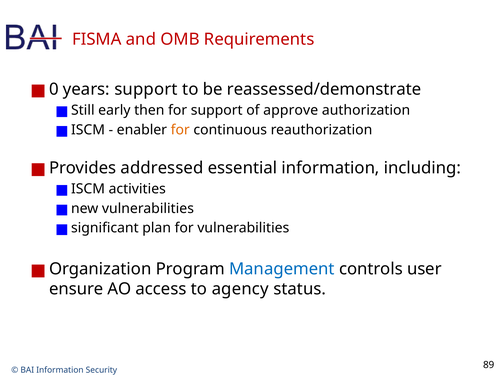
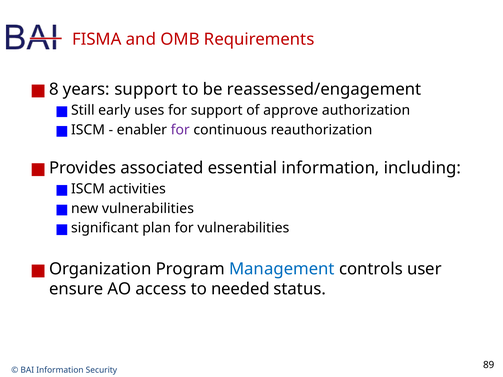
0: 0 -> 8 (54, 89)
reassessed/demonstrate: reassessed/demonstrate -> reassessed/engagement (324, 89)
then: then -> uses (149, 110)
for colour: orange -> purple (180, 130)
addressed: addressed -> associated (162, 168)
agency: agency -> needed (240, 289)
